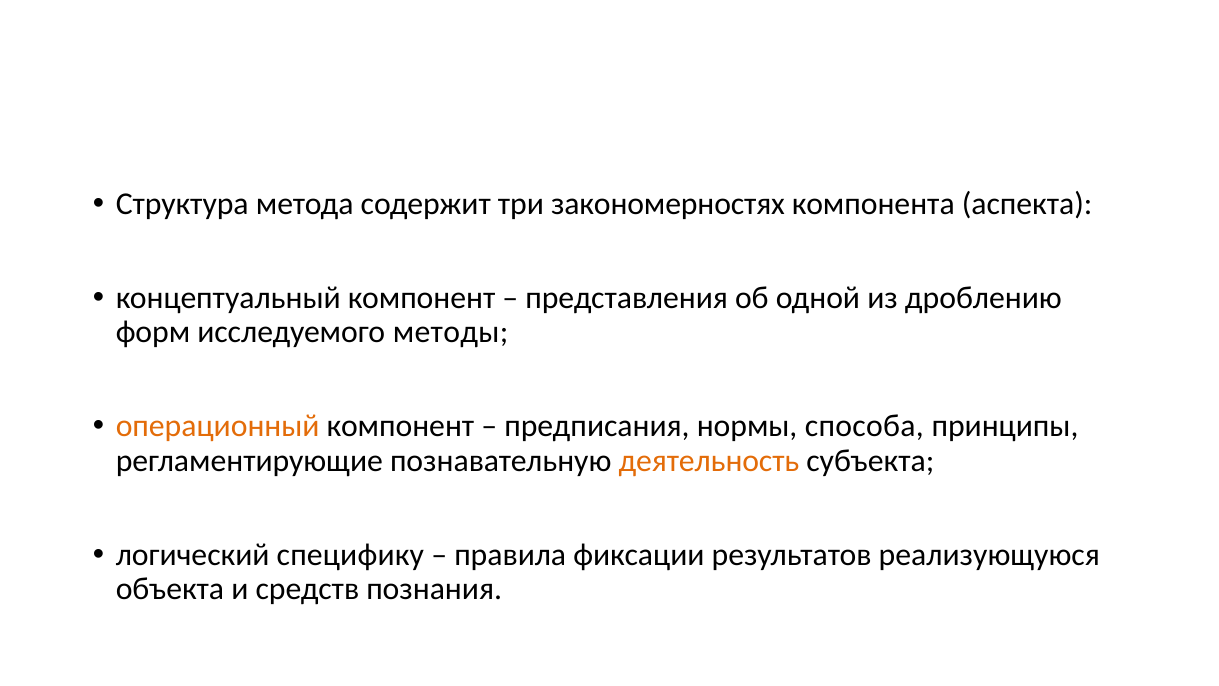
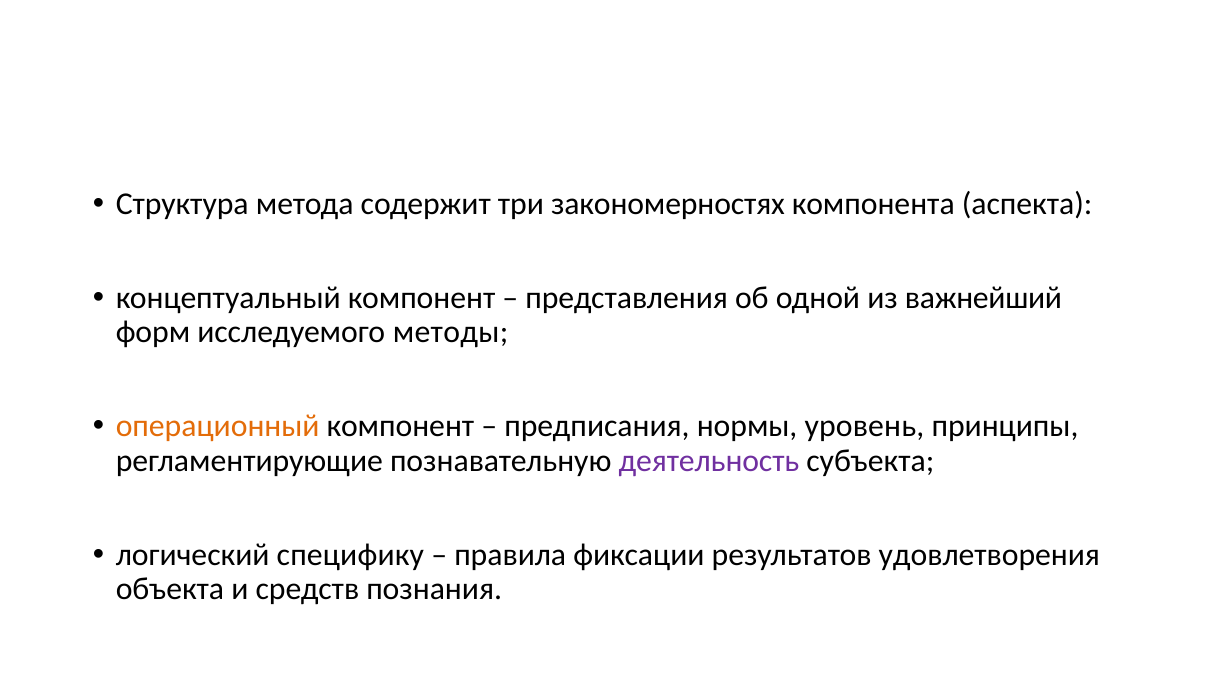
дроблению: дроблению -> важнейший (984, 298)
способа: способа -> уровень (864, 426)
деятельность colour: orange -> purple (709, 460)
реализующуюся: реализующуюся -> удовлетворения (989, 554)
